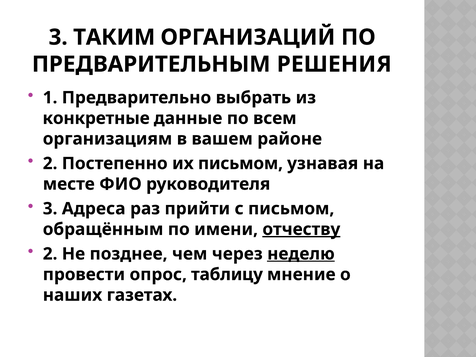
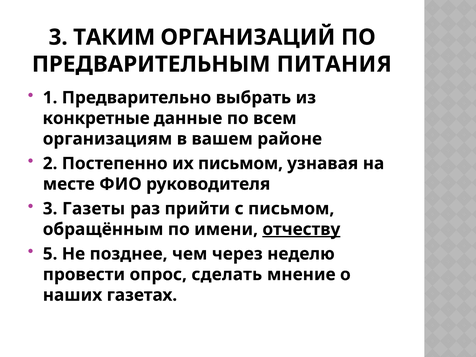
РЕШЕНИЯ: РЕШЕНИЯ -> ПИТАНИЯ (334, 64)
Адреса: Адреса -> Газеты (94, 209)
2: 2 -> 5 (50, 254)
неделю underline: present -> none (301, 254)
таблицу: таблицу -> сделать (227, 274)
